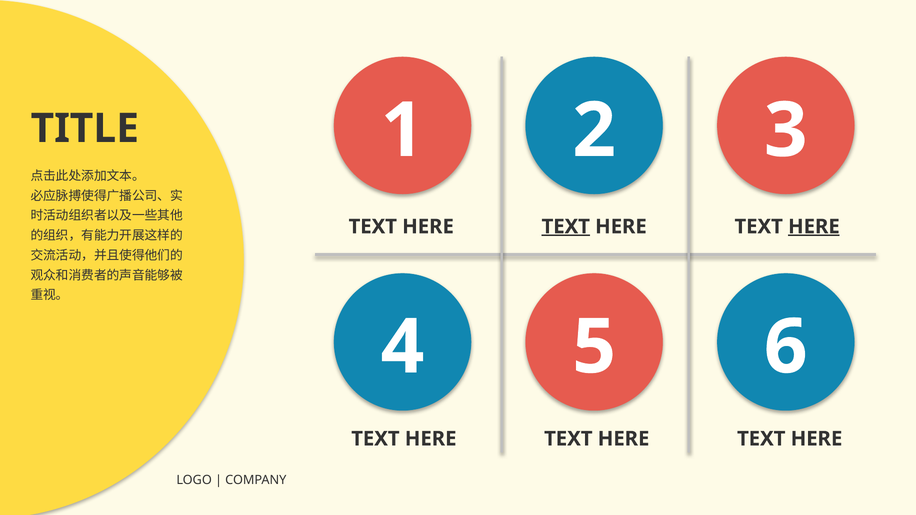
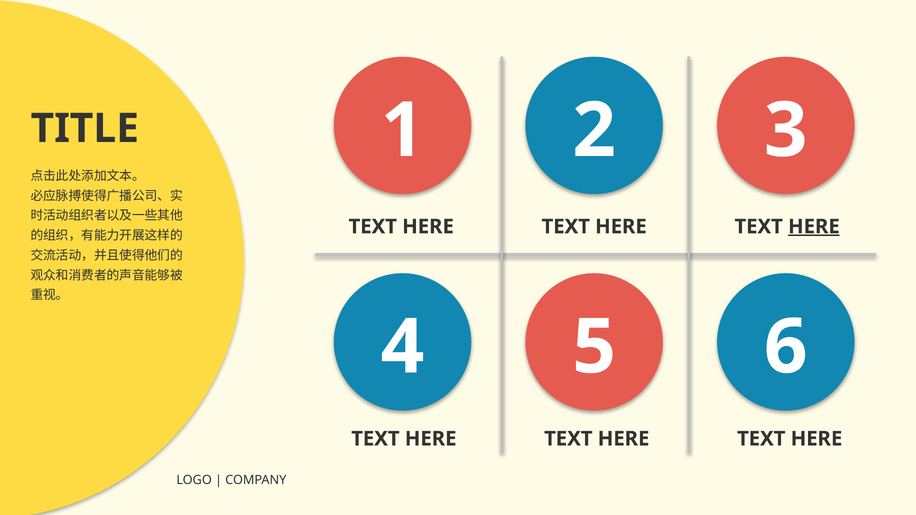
TEXT underline: present -> none (566, 227)
